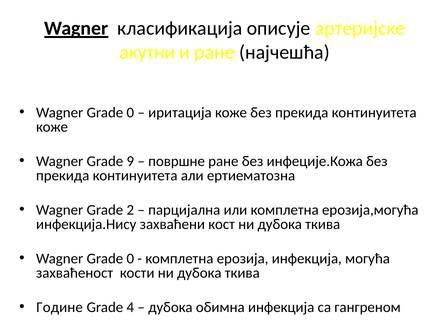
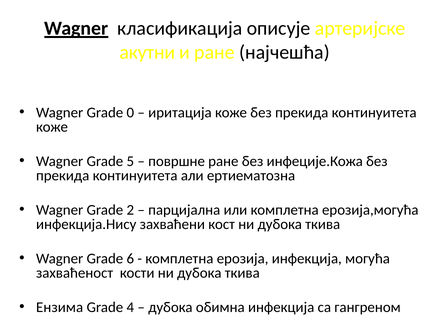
9: 9 -> 5 (130, 162)
0: 0 -> 6 (130, 259)
Године: Године -> Ензима (60, 308)
